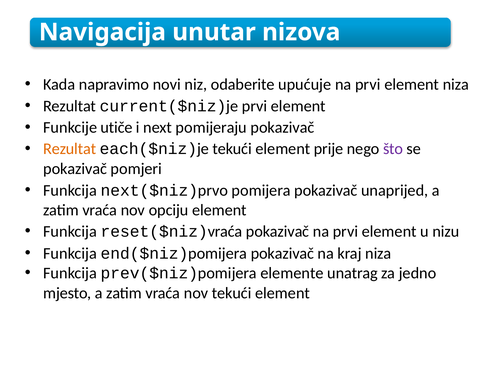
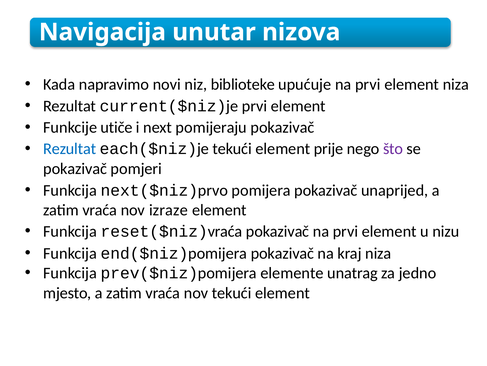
odaberite: odaberite -> biblioteke (243, 84)
Rezultat colour: orange -> blue (70, 149)
opciju: opciju -> izraze (168, 210)
